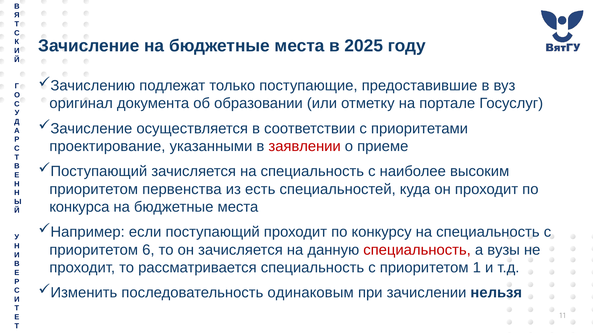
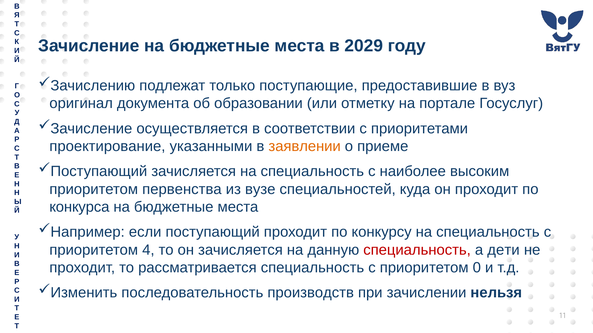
2025: 2025 -> 2029 (364, 46)
заявлении colour: red -> orange (305, 146)
есть: есть -> вузе (260, 189)
6: 6 -> 4 (148, 250)
вузы: вузы -> дети (503, 250)
1: 1 -> 0 (477, 268)
одинаковым: одинаковым -> производств (311, 293)
